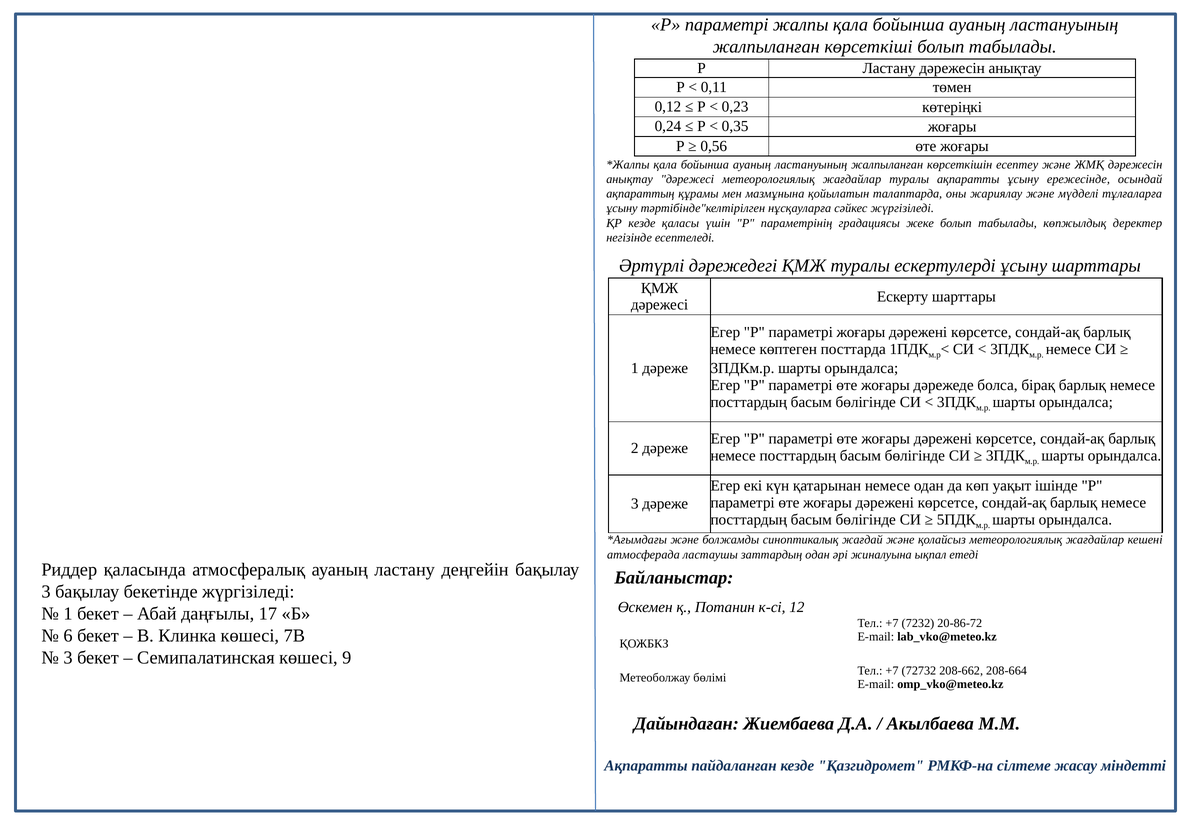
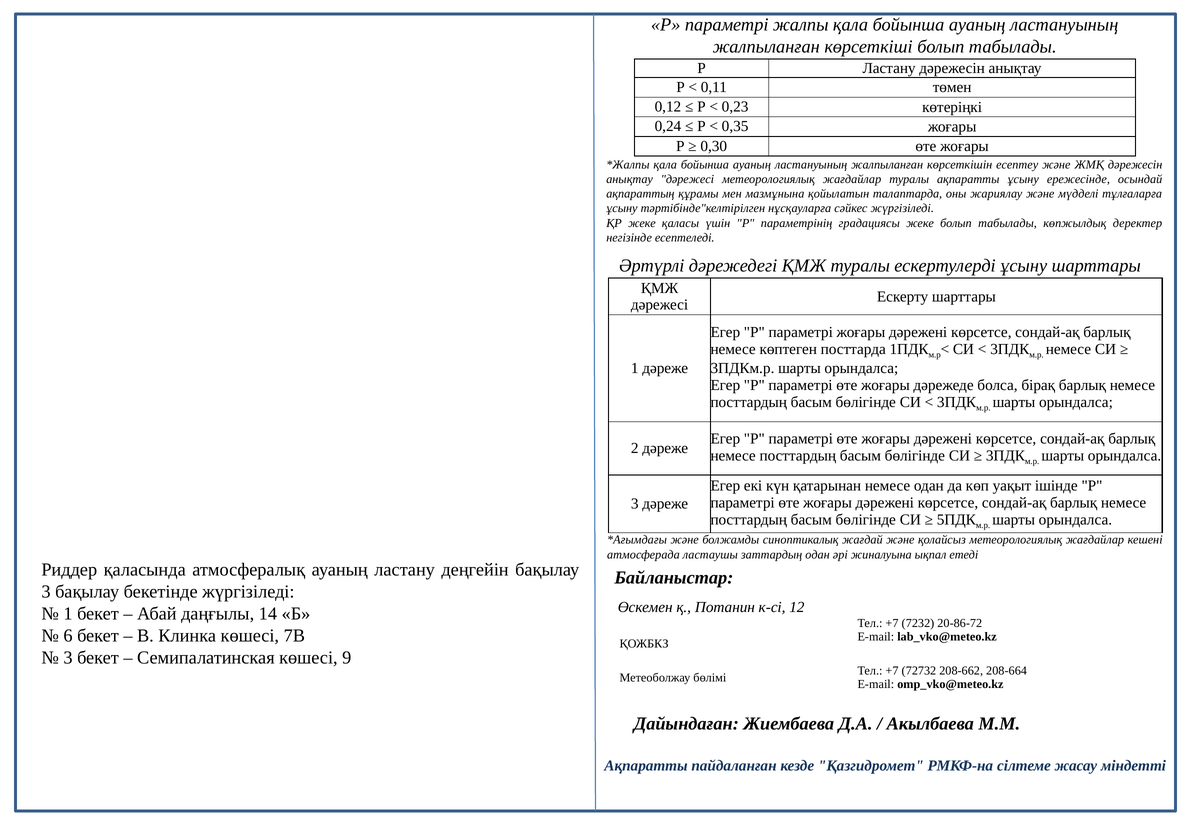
0,56: 0,56 -> 0,30 (714, 146)
ҚР кезде: кезде -> жеке (642, 223)
17: 17 -> 14 (268, 613)
